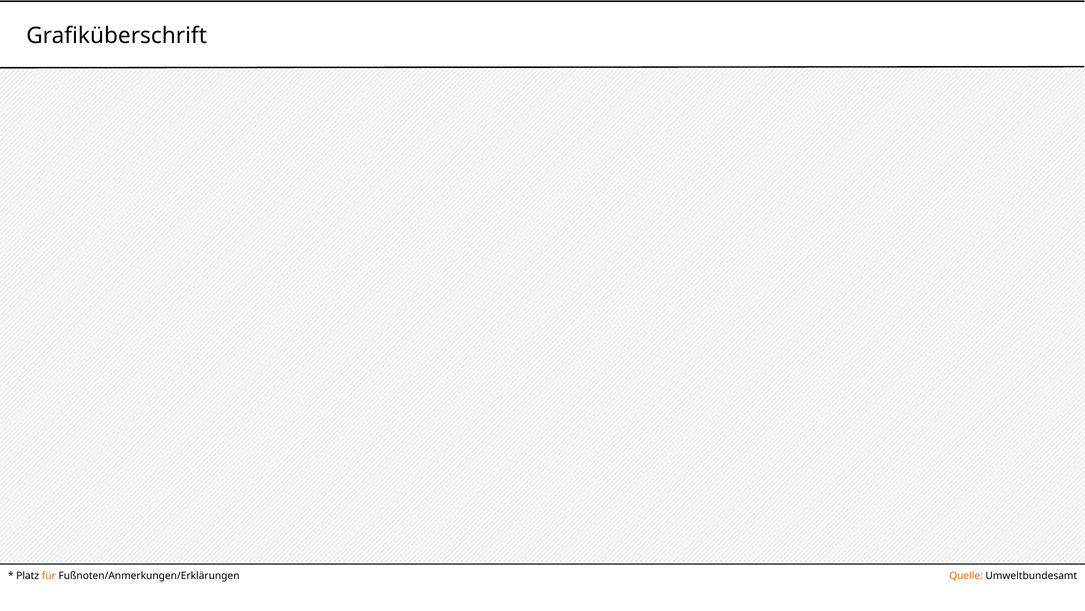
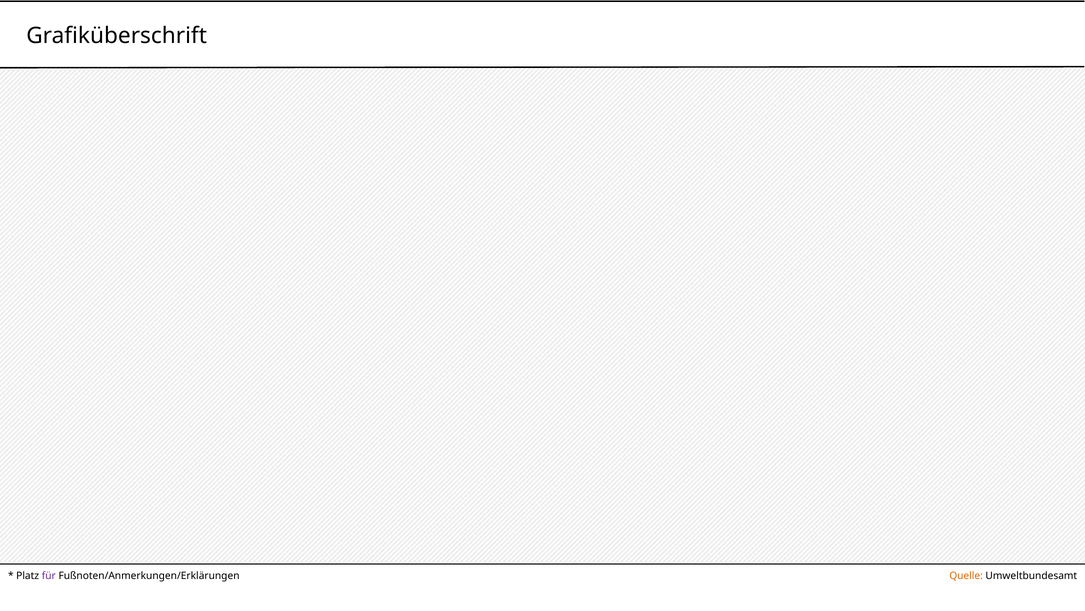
für colour: orange -> purple (49, 575)
